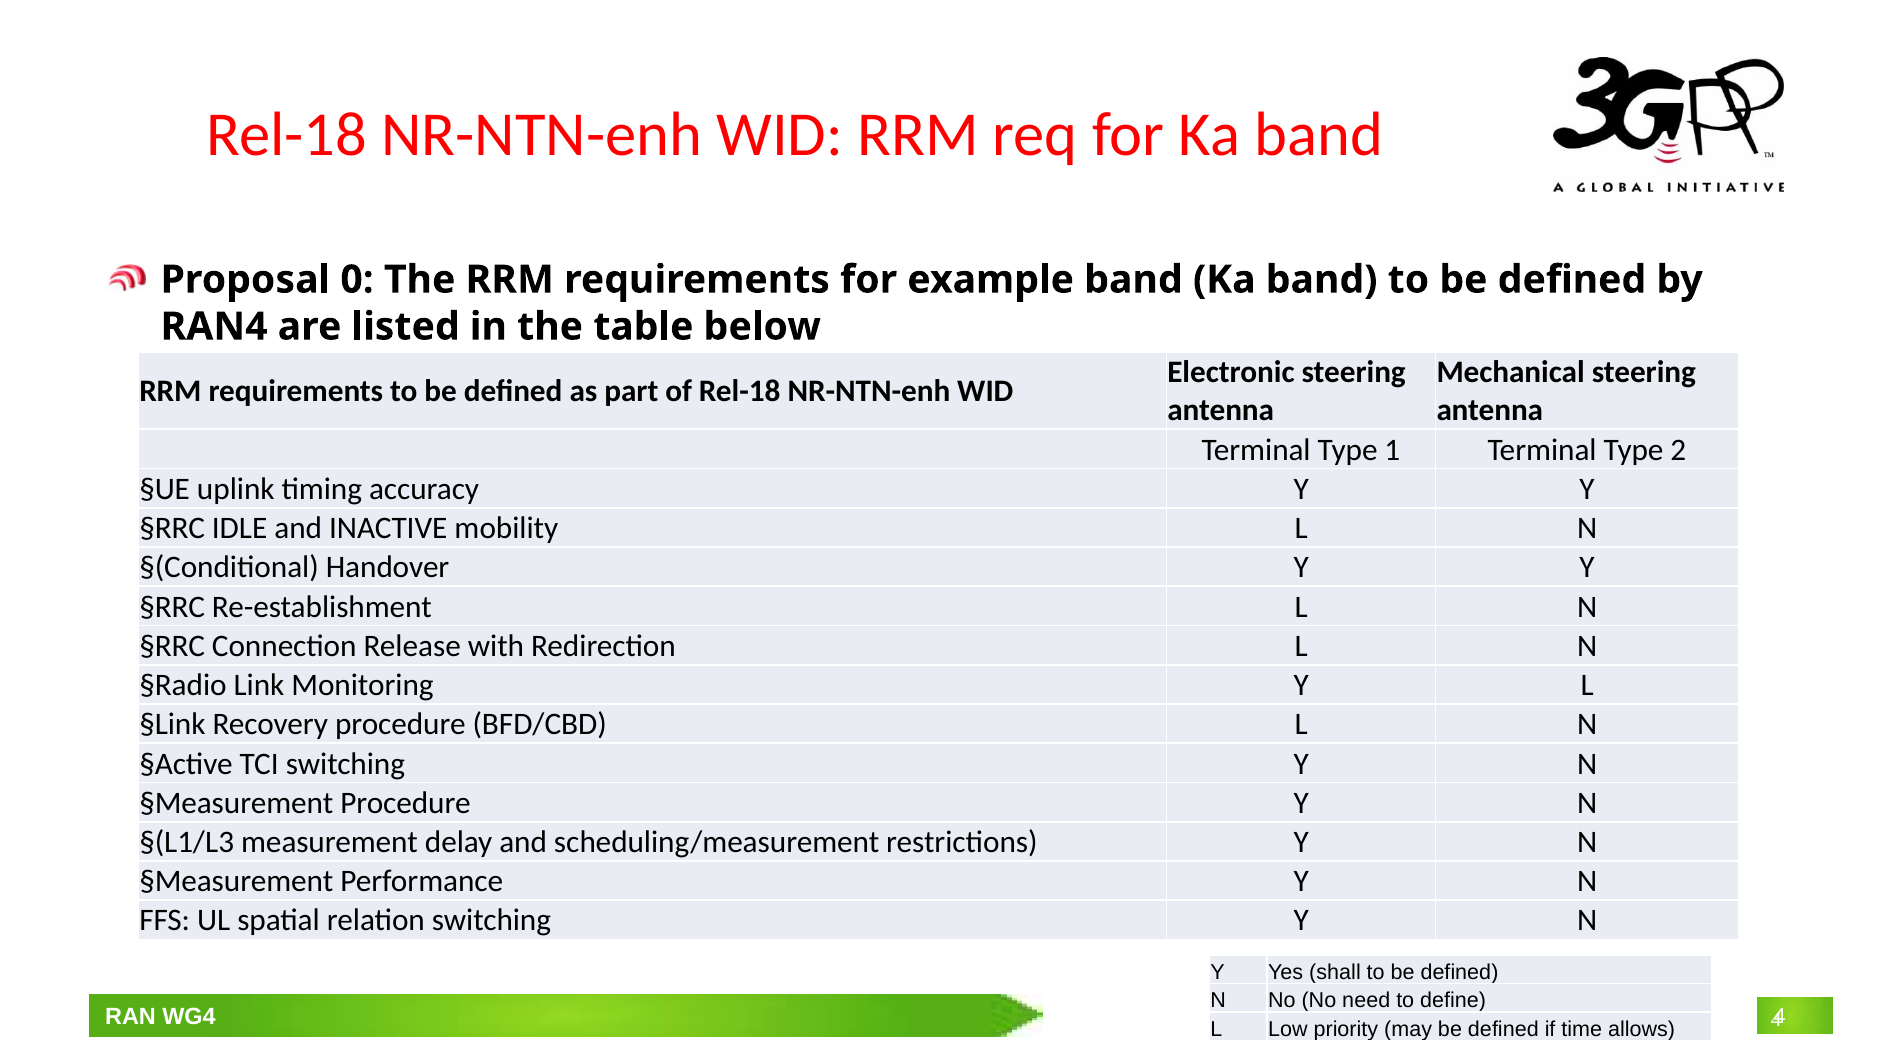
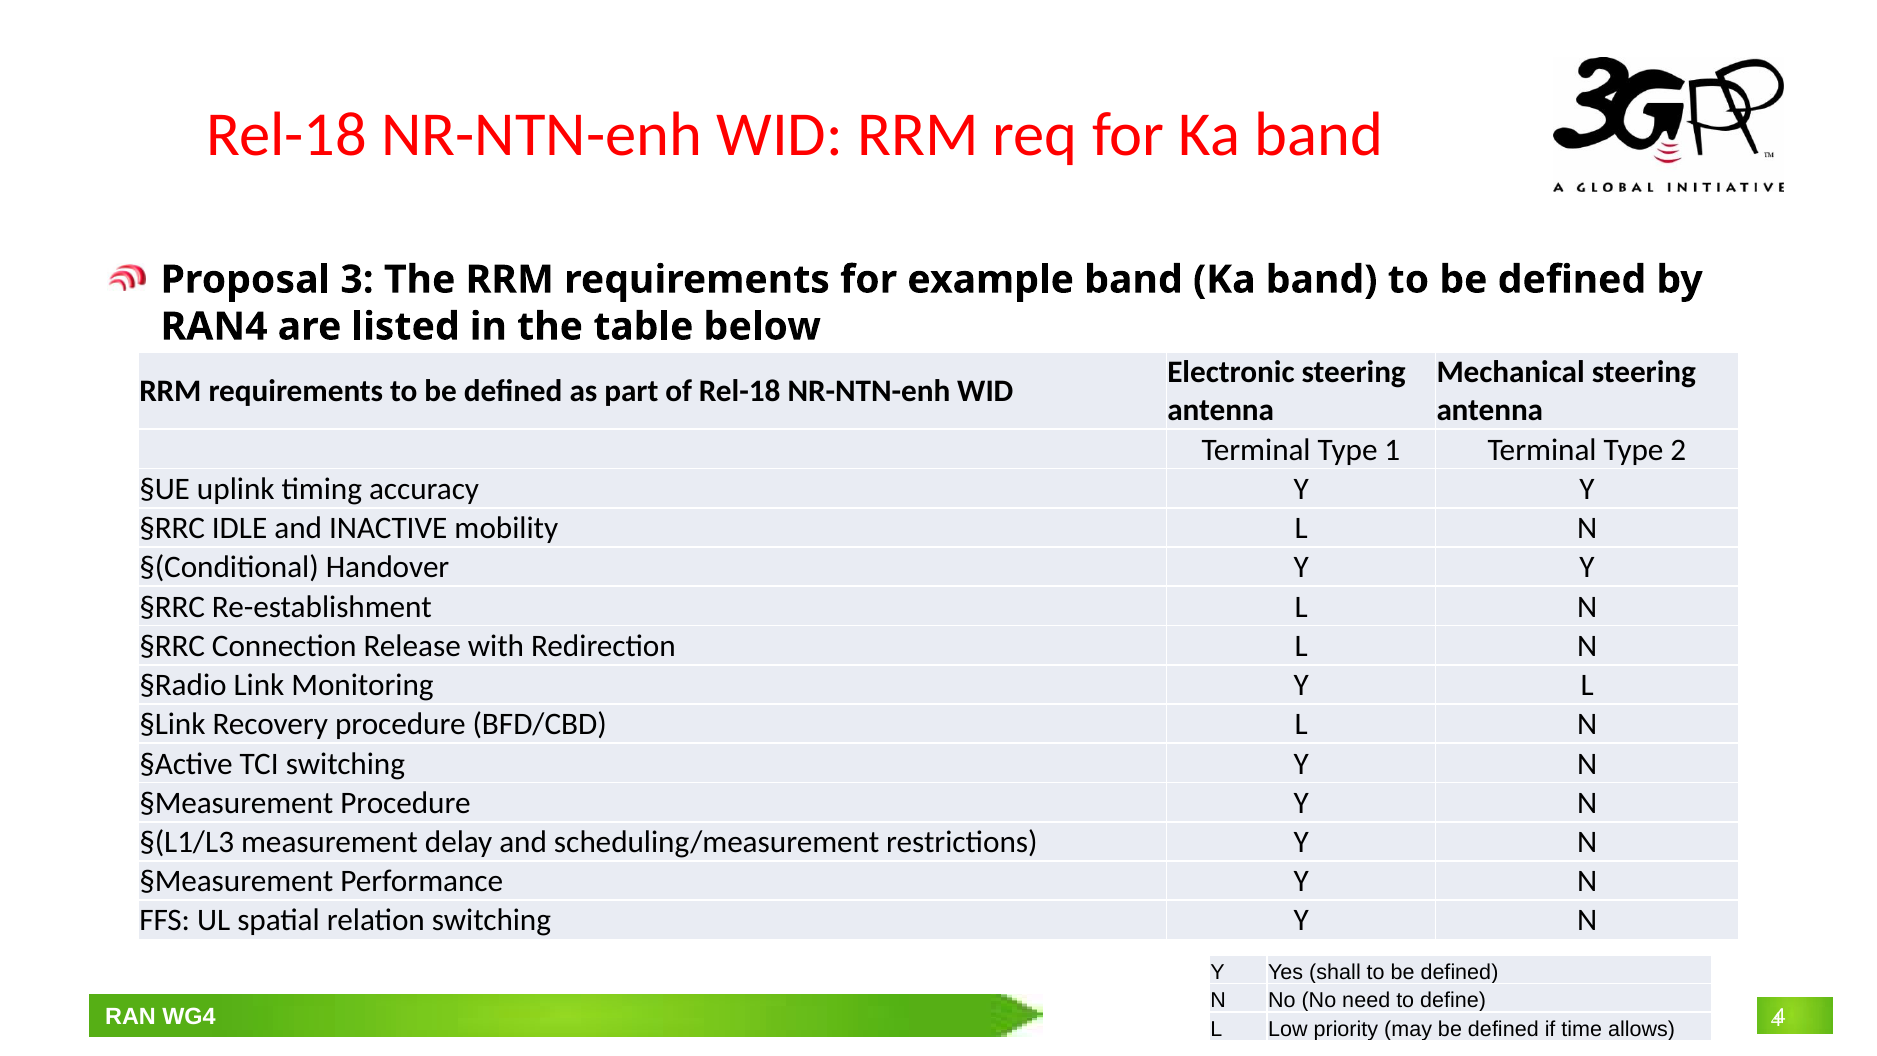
0: 0 -> 3 (357, 280)
